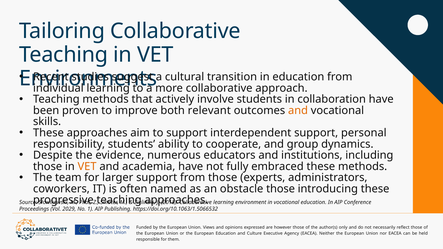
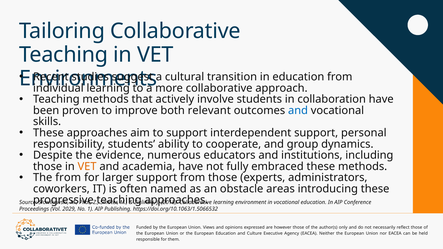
and colour: orange -> blue (298, 111)
The team: team -> from (68, 178)
obstacle those: those -> areas (281, 189)
